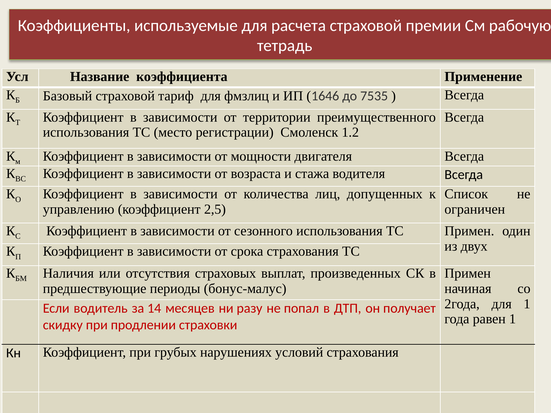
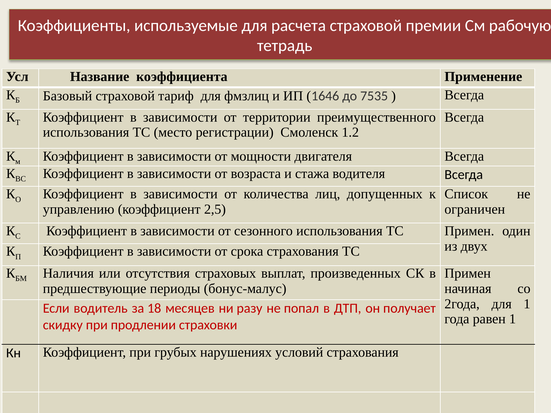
14: 14 -> 18 (154, 308)
